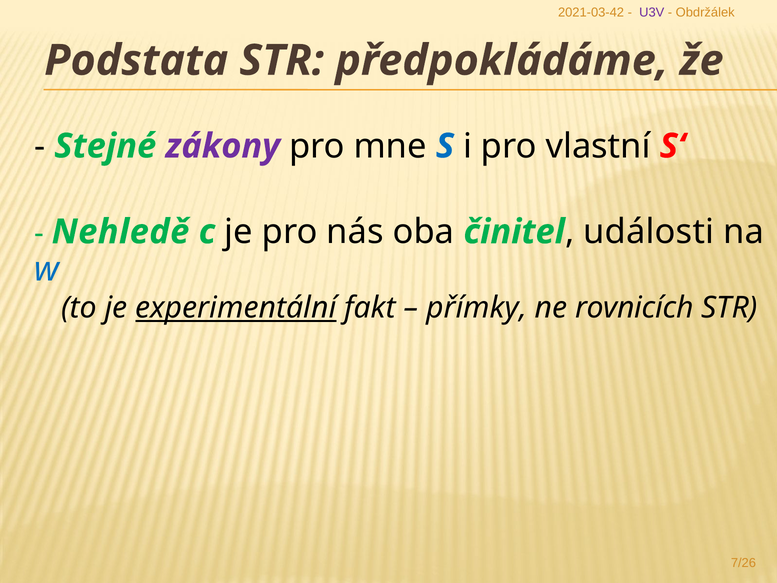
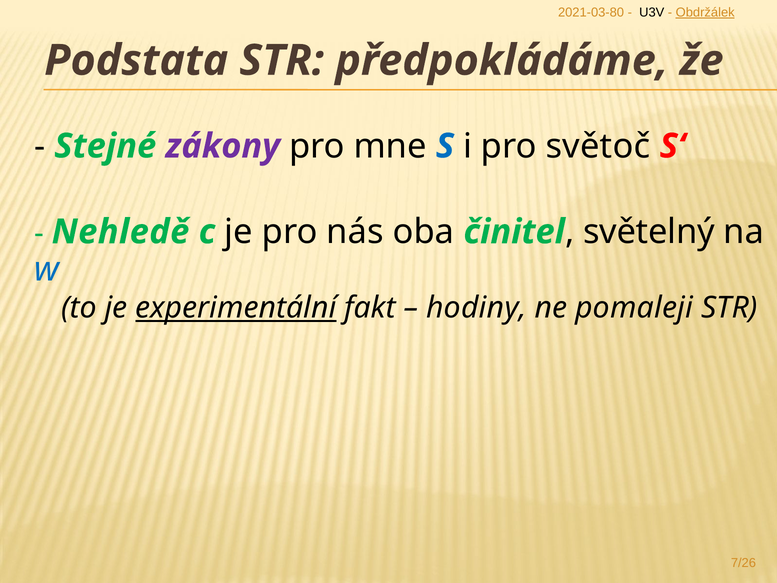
2021-03-42: 2021-03-42 -> 2021-03-80 (591, 12)
U3V colour: purple -> black (652, 12)
Obdržálek underline: none -> present (705, 12)
vlastní: vlastní -> světoč (598, 146)
události: události -> světelný (649, 232)
přímky: přímky -> hodiny (476, 308)
rovnicích: rovnicích -> pomaleji (634, 308)
